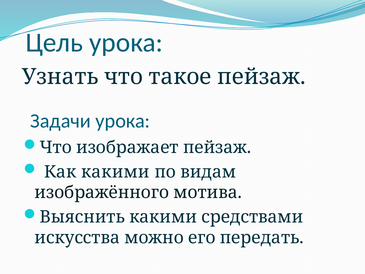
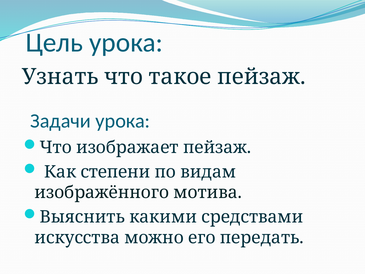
Как какими: какими -> степени (115, 172)
